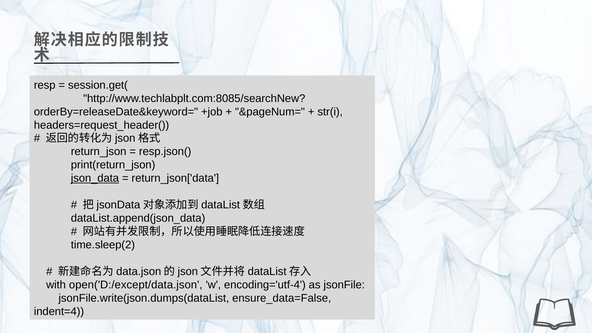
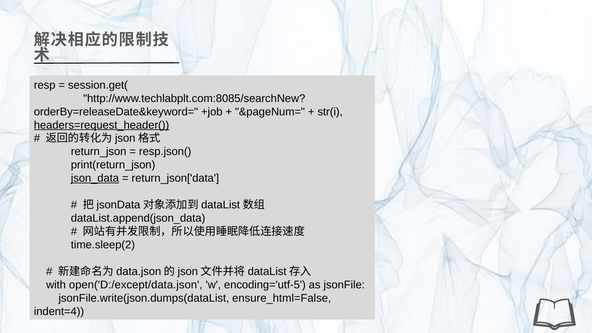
headers=request_header( underline: none -> present (102, 125)
encoding='utf-4: encoding='utf-4 -> encoding='utf-5 (265, 285)
ensure_data=False: ensure_data=False -> ensure_html=False (282, 298)
